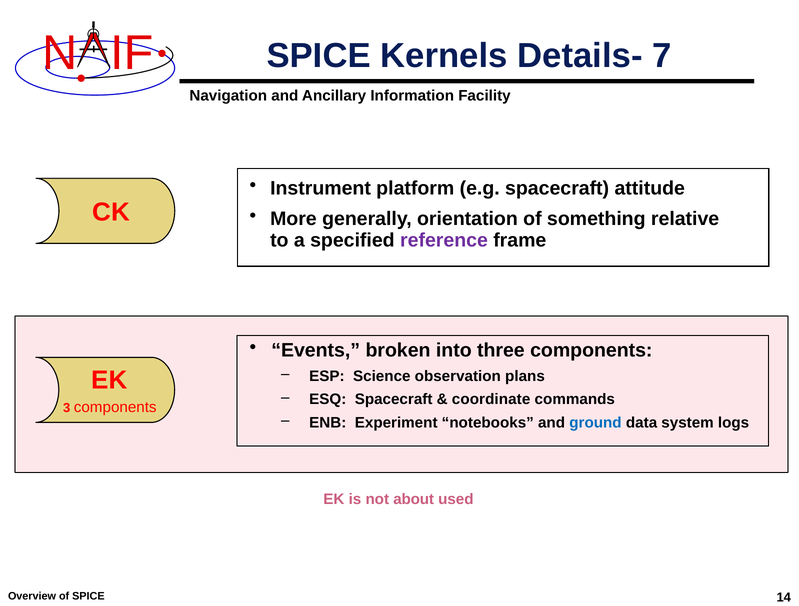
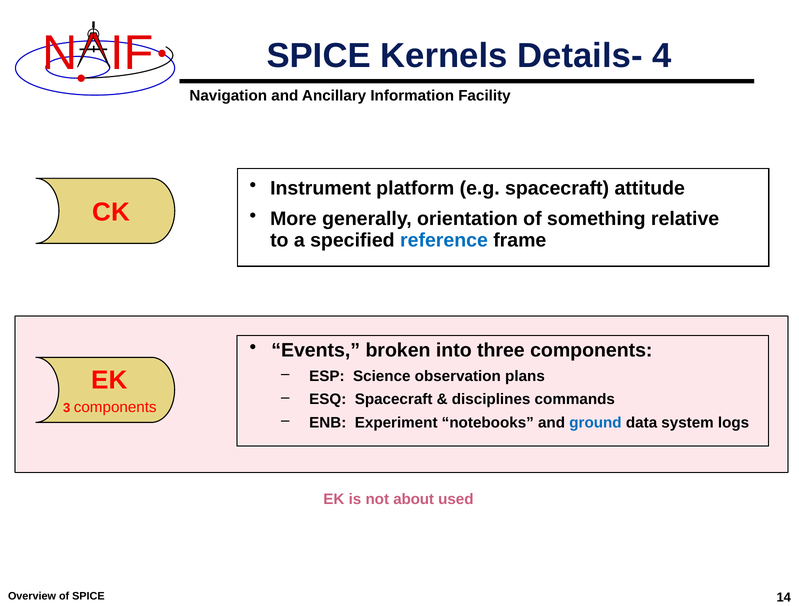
7: 7 -> 4 (662, 56)
reference colour: purple -> blue (444, 240)
coordinate: coordinate -> disciplines (491, 399)
